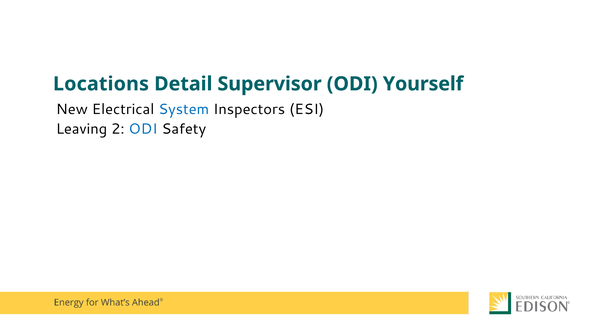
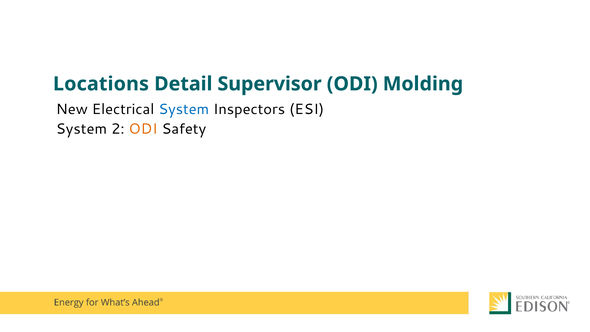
Yourself: Yourself -> Molding (423, 84)
Leaving: Leaving -> System (81, 129)
ODI colour: blue -> orange (143, 129)
